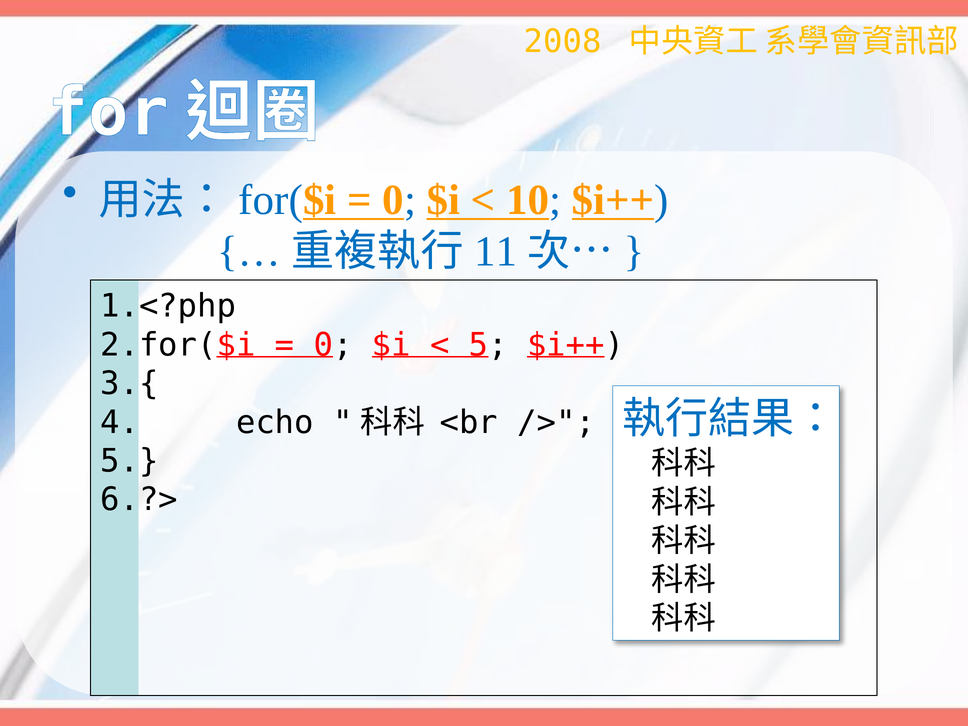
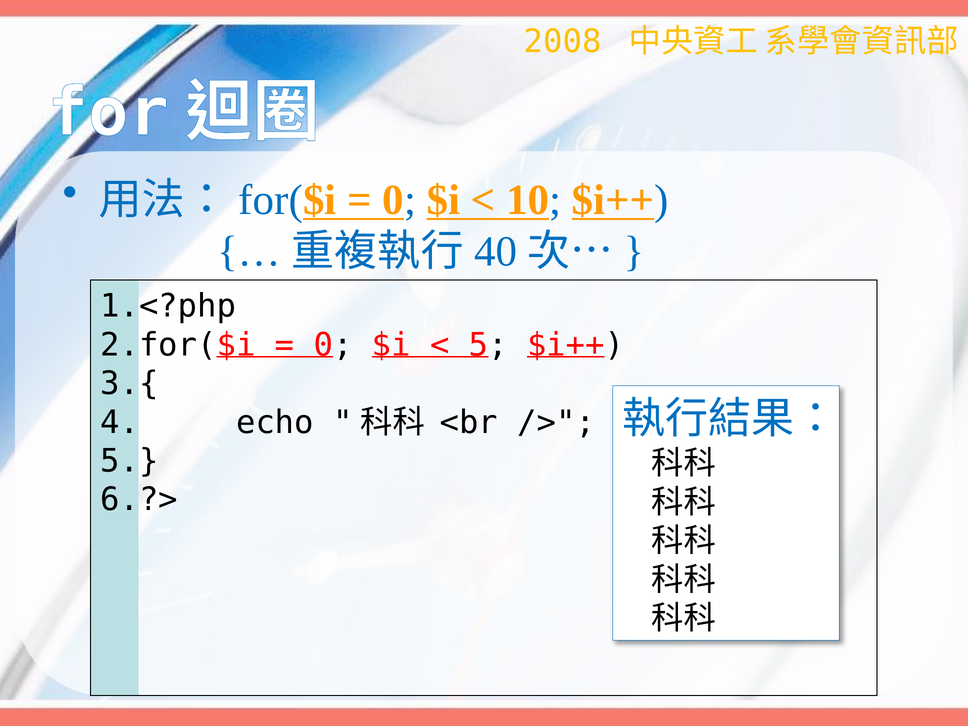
11: 11 -> 40 (496, 252)
